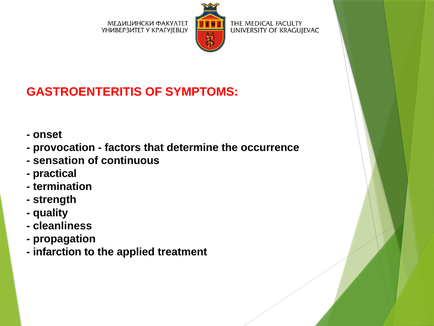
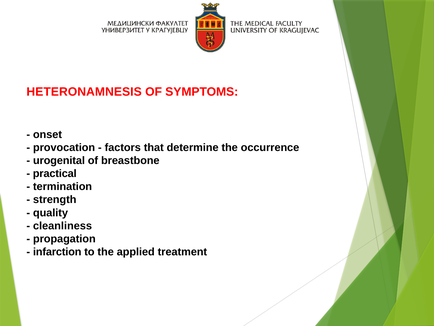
GASTROENTERITIS: GASTROENTERITIS -> HETERONAMNESIS (84, 92)
sensation: sensation -> urogenital (59, 160)
continuous: continuous -> breastbone (130, 160)
